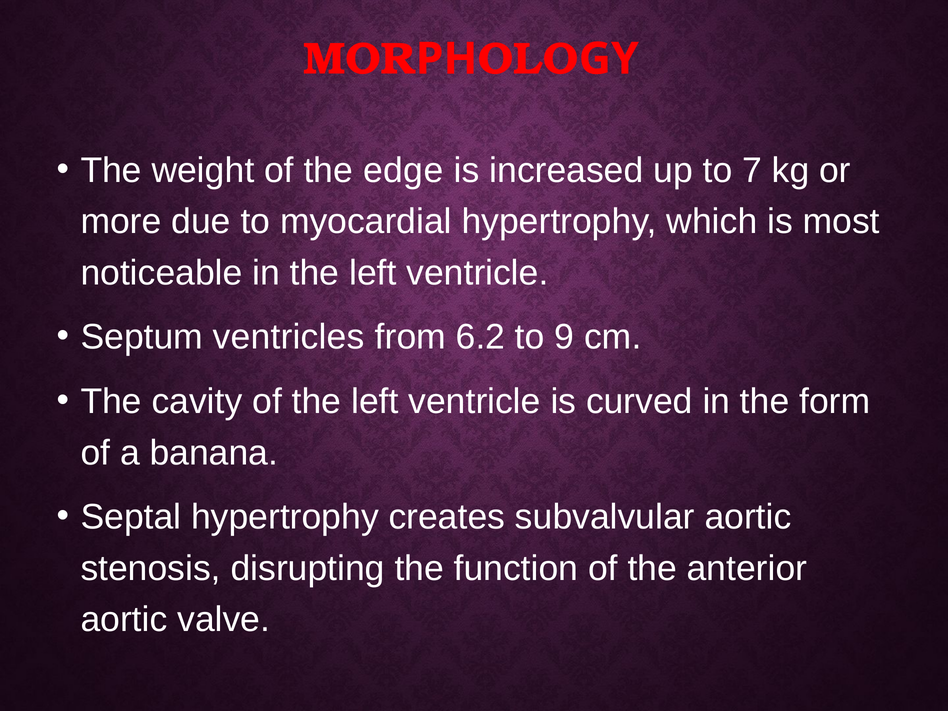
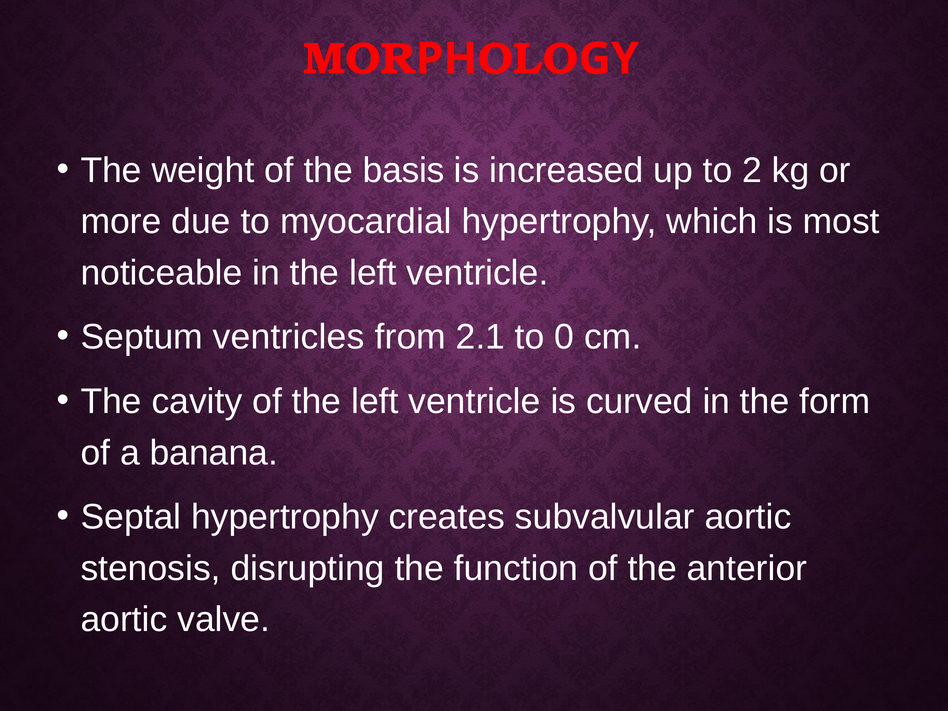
edge: edge -> basis (404, 170)
7: 7 -> 2 (752, 170)
6.2: 6.2 -> 2.1 (480, 337)
9: 9 -> 0 (564, 337)
